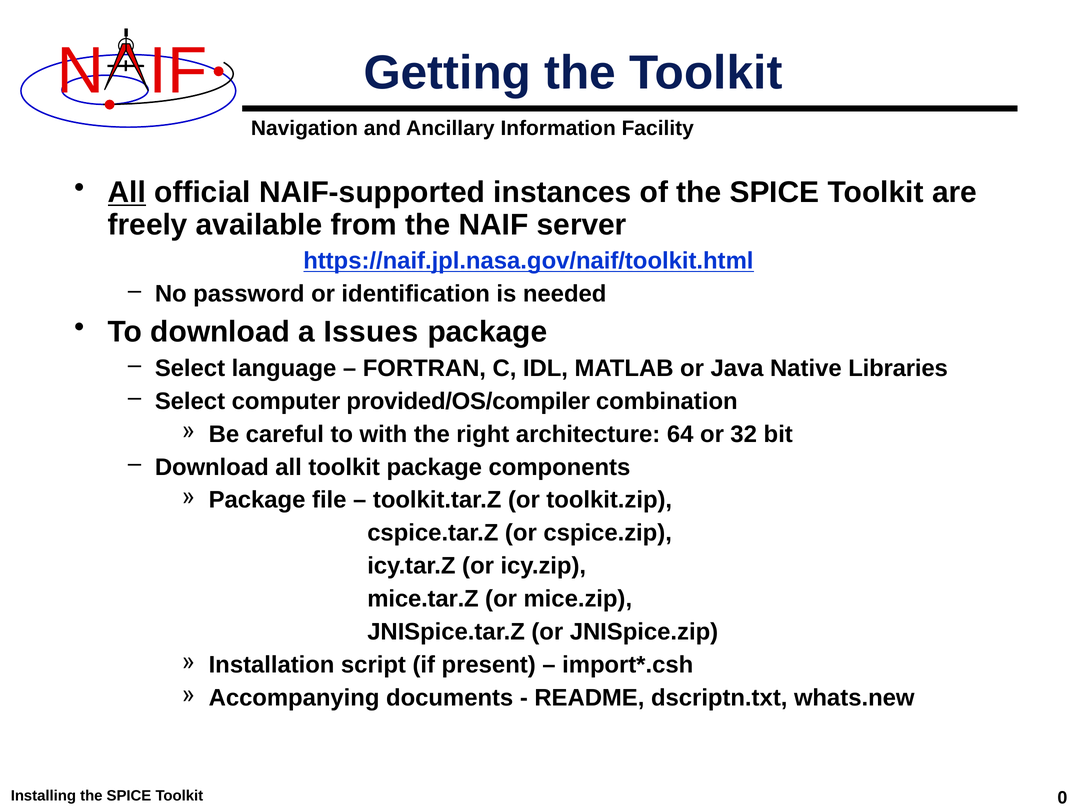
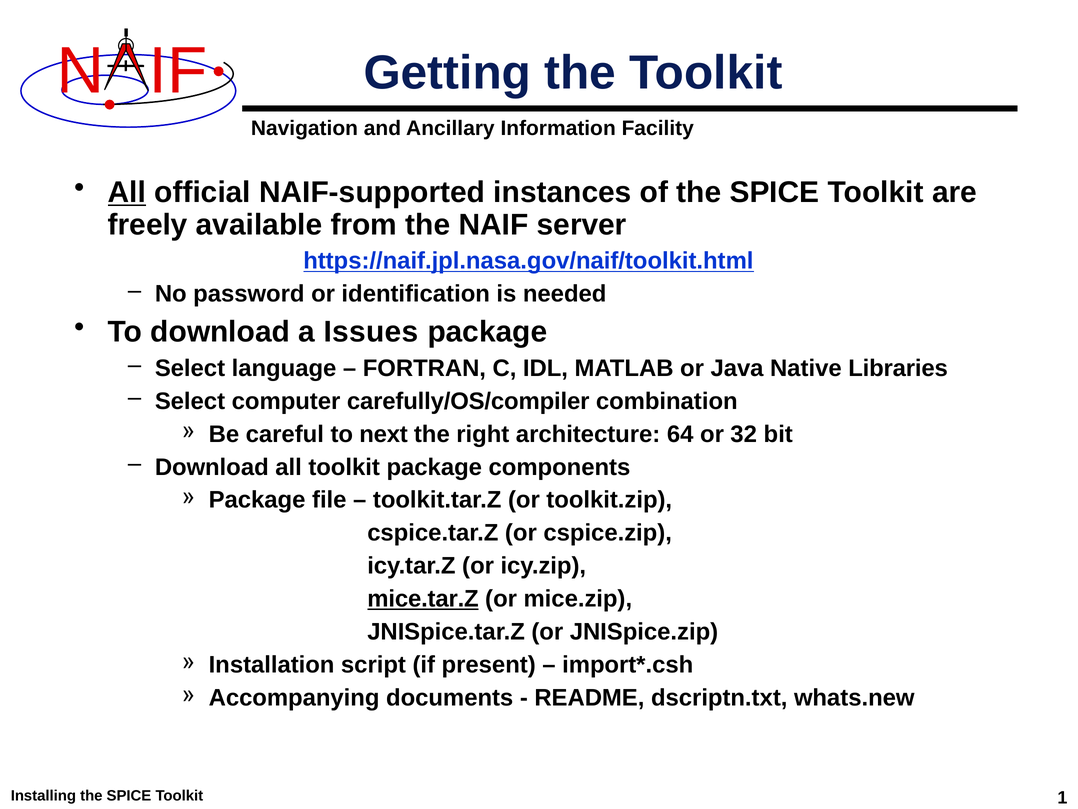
provided/OS/compiler: provided/OS/compiler -> carefully/OS/compiler (468, 401)
with: with -> next (384, 434)
mice.tar.Z underline: none -> present (423, 599)
0: 0 -> 1 (1062, 798)
